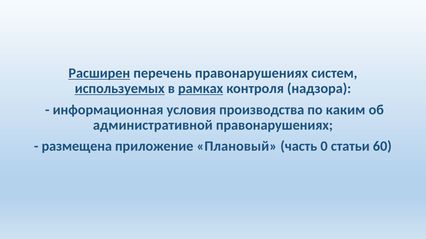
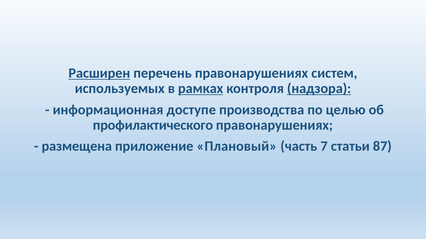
используемых underline: present -> none (120, 89)
надзора underline: none -> present (319, 89)
условия: условия -> доступе (191, 110)
каким: каким -> целью (346, 110)
административной: административной -> профилактического (153, 125)
0: 0 -> 7 (324, 147)
60: 60 -> 87 (382, 147)
